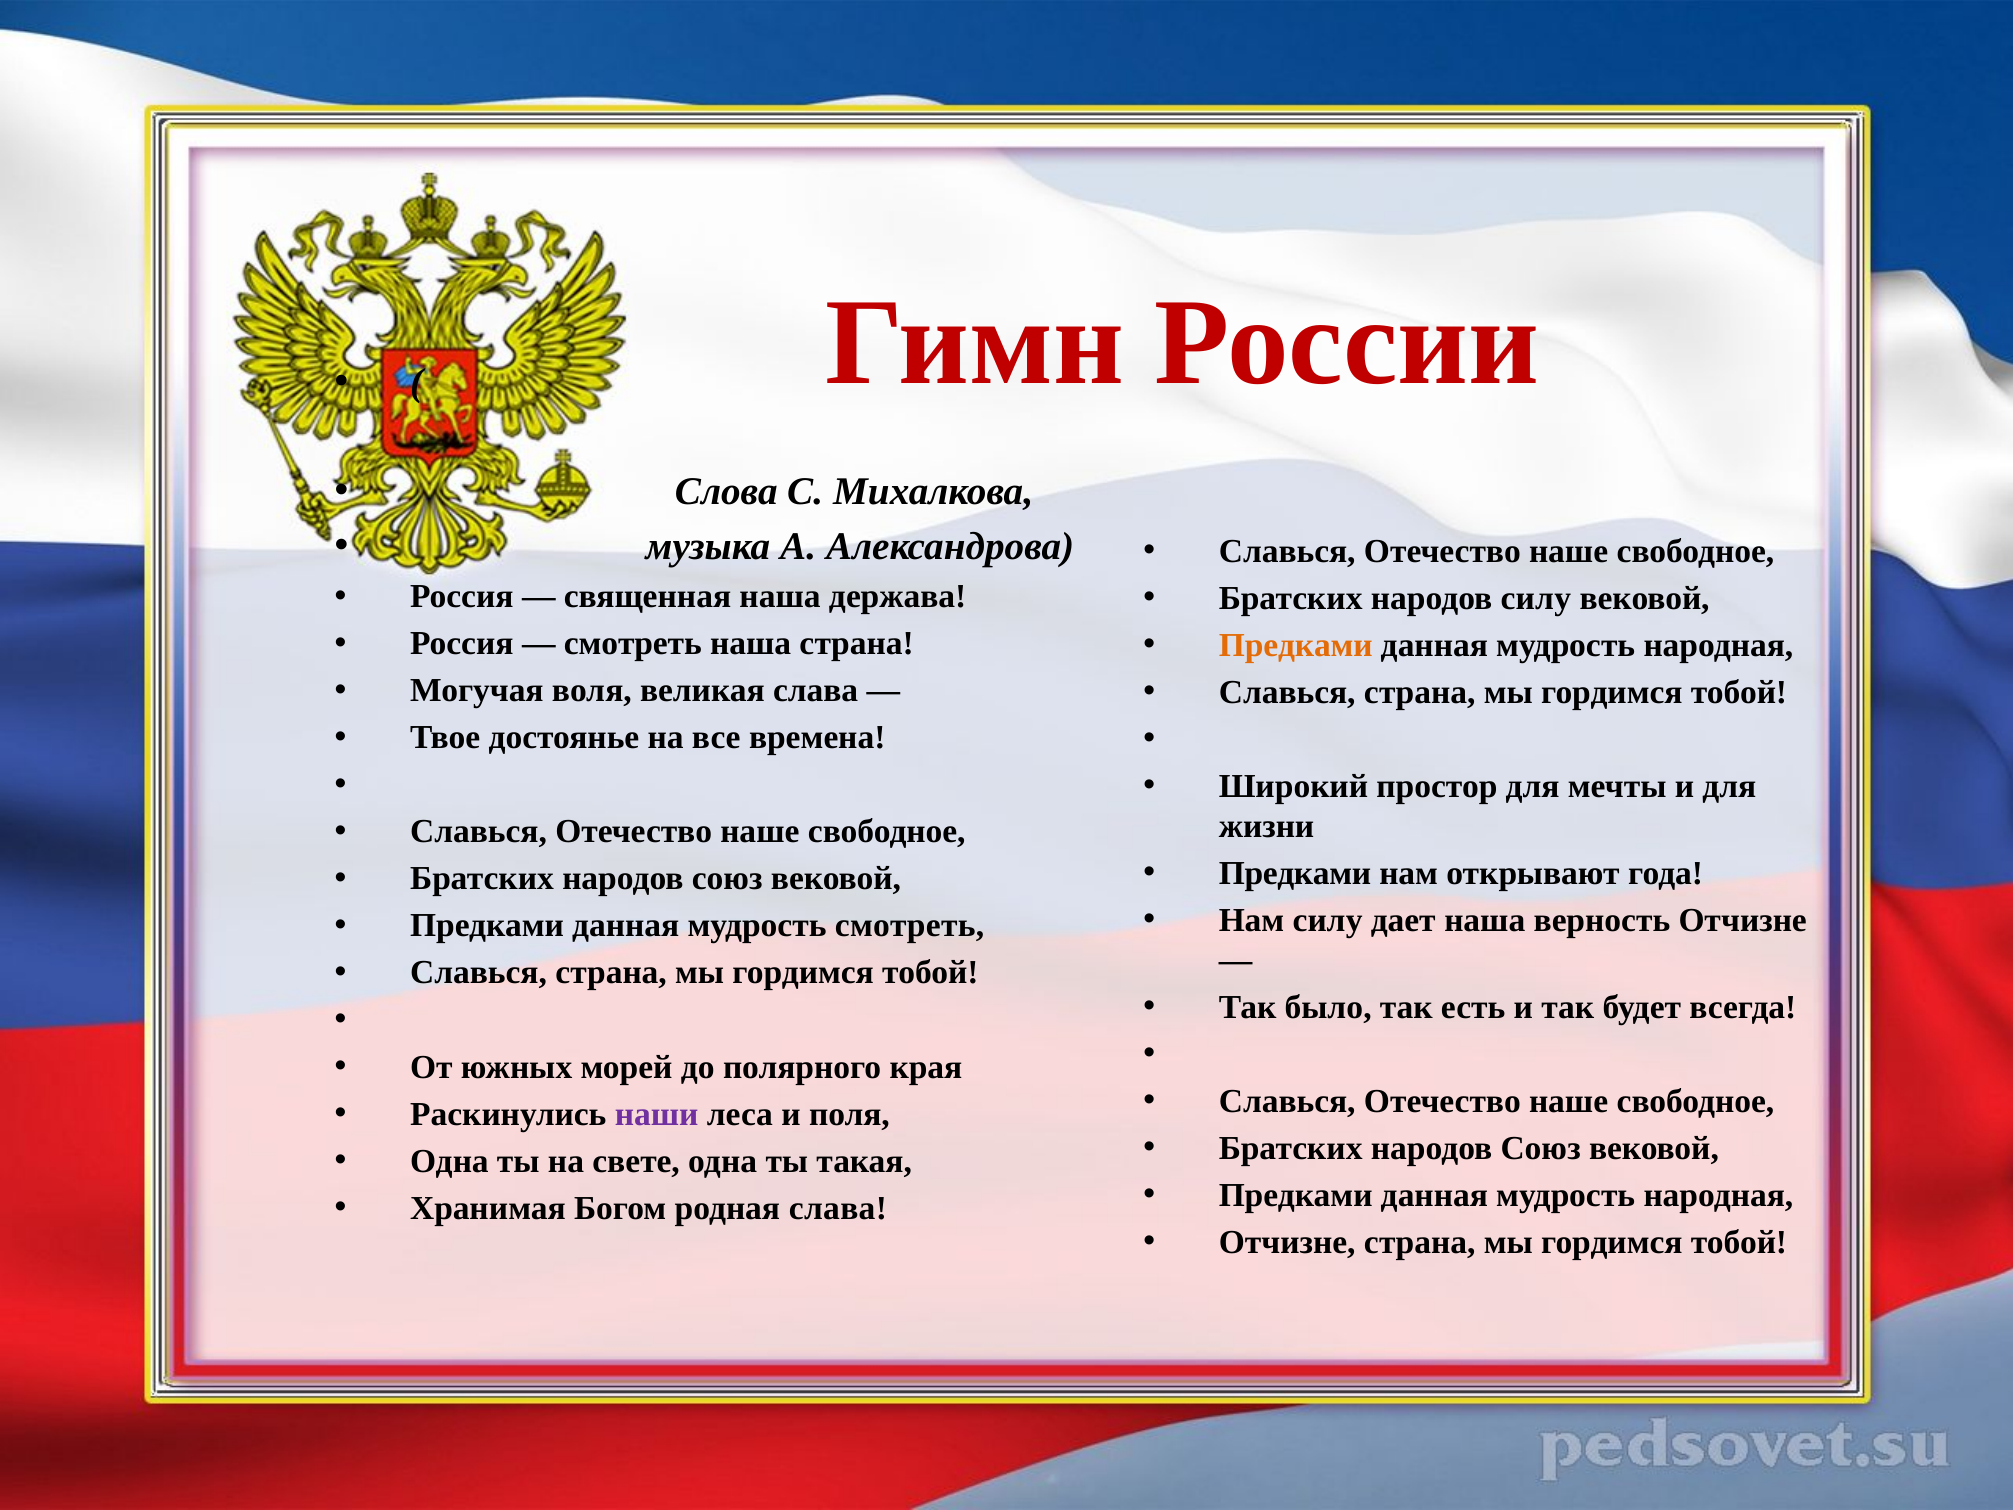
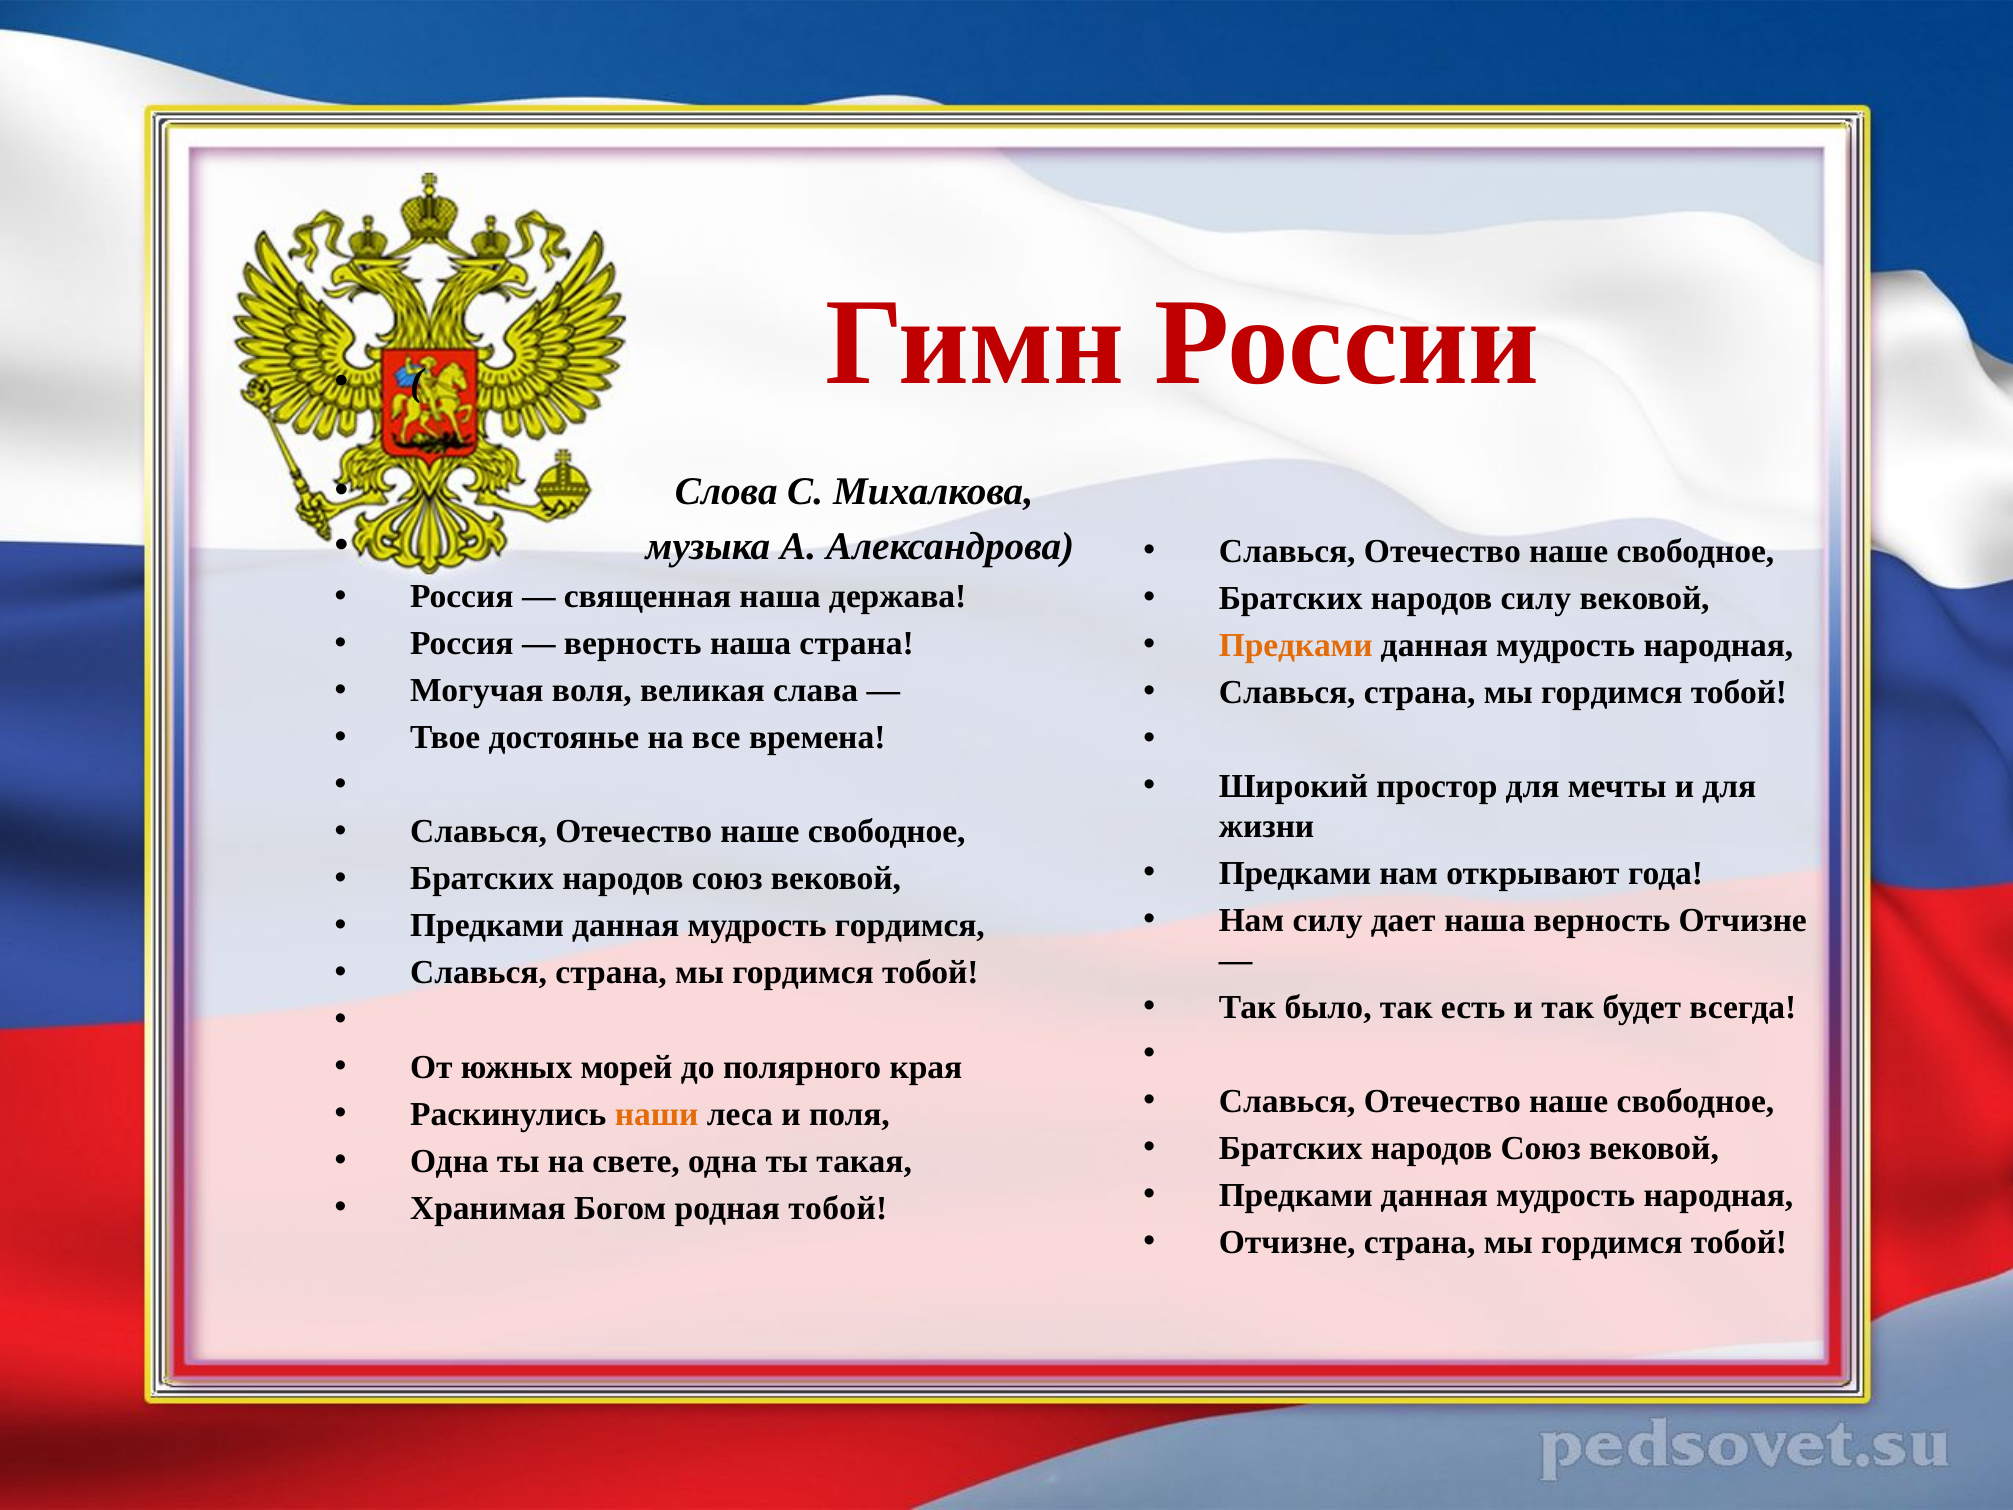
смотреть: смотреть -> верность (633, 644)
мудрость смотреть: смотреть -> гордимся (910, 926)
наши colour: purple -> orange (657, 1114)
родная слава: слава -> тобой (838, 1208)
